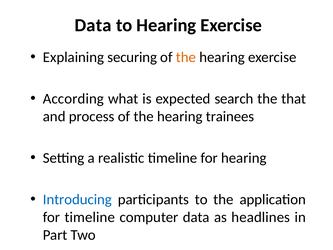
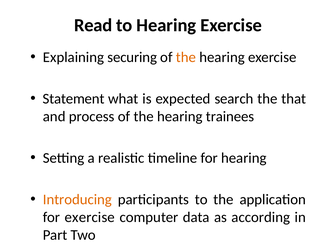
Data: Data -> Read (93, 25)
According: According -> Statement (74, 99)
Introducing colour: blue -> orange (77, 199)
for timeline: timeline -> exercise (90, 217)
headlines: headlines -> according (261, 217)
